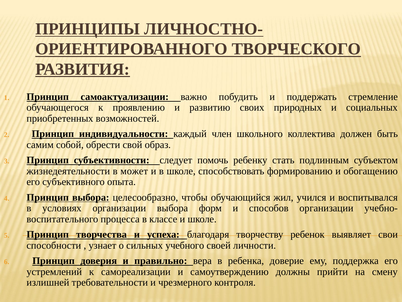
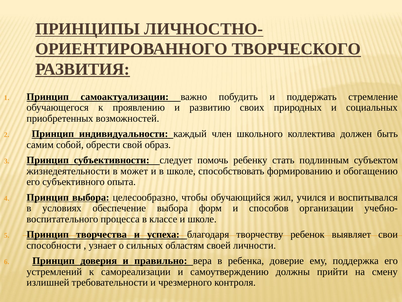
условиях организации: организации -> обеспечение (119, 208)
учебного: учебного -> областям (185, 245)
